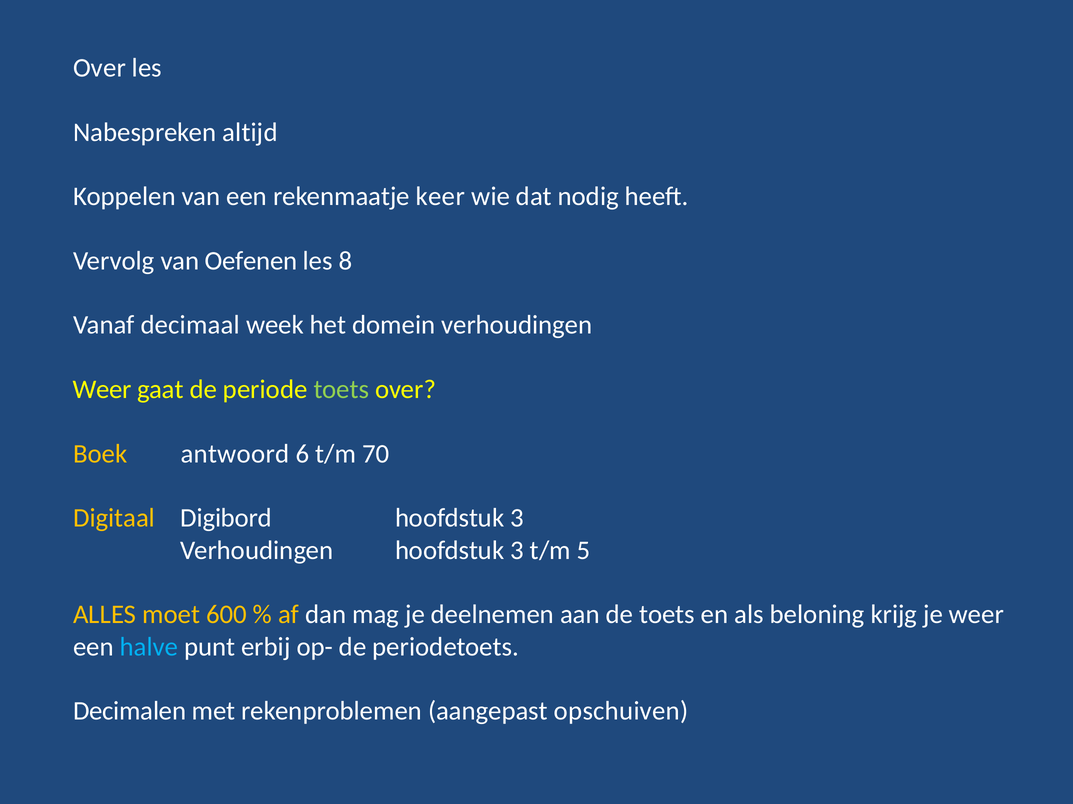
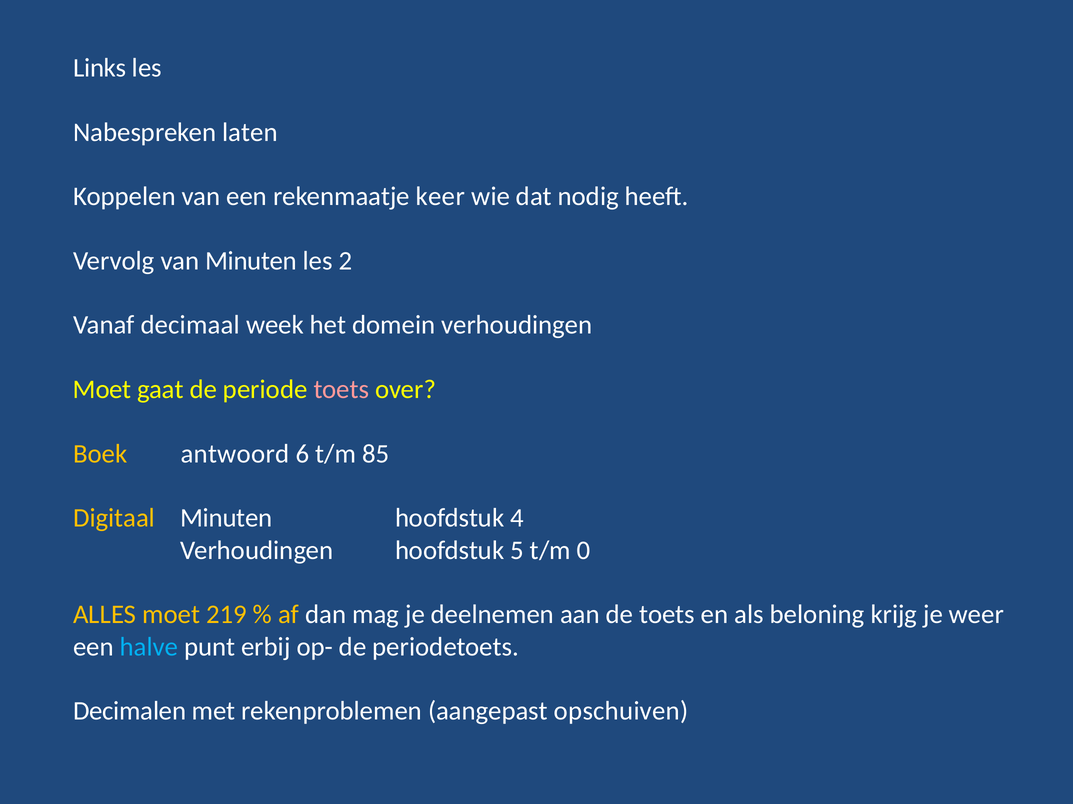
Over: Over -> Links (100, 68)
altijd: altijd -> laten (250, 132)
van Oefenen: Oefenen -> Minuten (251, 261)
8: 8 -> 2 (346, 261)
Weer: Weer -> Moet (102, 390)
toets colour: light green -> pink (341, 390)
70: 70 -> 85 (376, 454)
Digitaal Digibord: Digibord -> Minuten (226, 519)
3: 3 -> 4 (517, 519)
Verhoudingen hoofdstuk 3: 3 -> 5 (517, 551)
5: 5 -> 0 (583, 551)
600: 600 -> 219 (226, 615)
